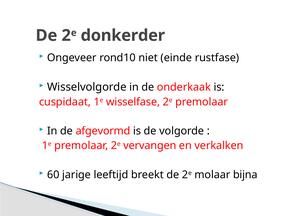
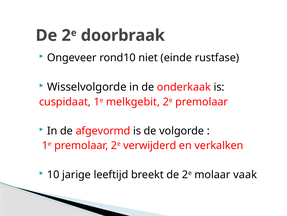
donkerder: donkerder -> doorbraak (123, 35)
wisselfase: wisselfase -> melkgebit (133, 101)
vervangen: vervangen -> verwijderd (150, 145)
60: 60 -> 10 (53, 174)
bijna: bijna -> vaak (245, 174)
